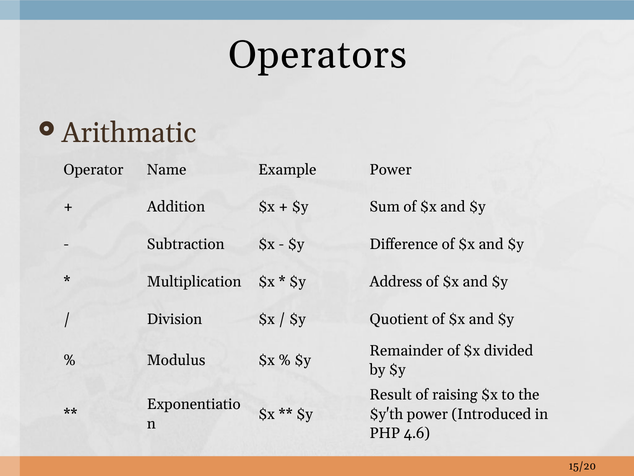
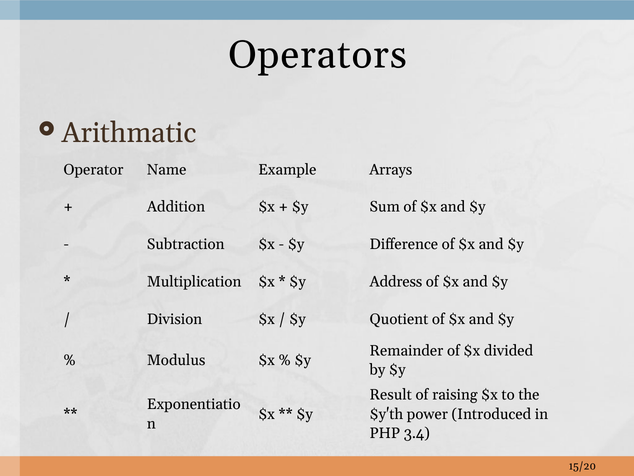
Example Power: Power -> Arrays (391, 169)
4.6: 4.6 -> 3.4 (417, 433)
